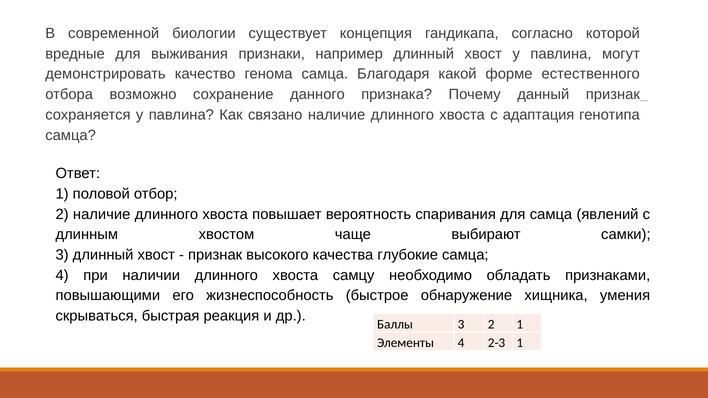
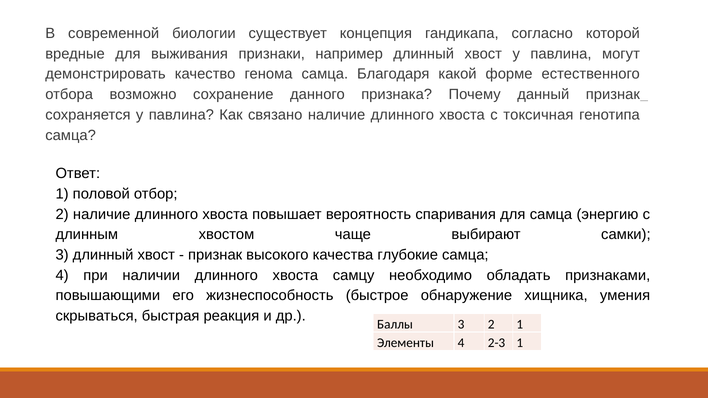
адаптация: адаптация -> токсичная (538, 115)
явлений: явлений -> энергию (607, 214)
